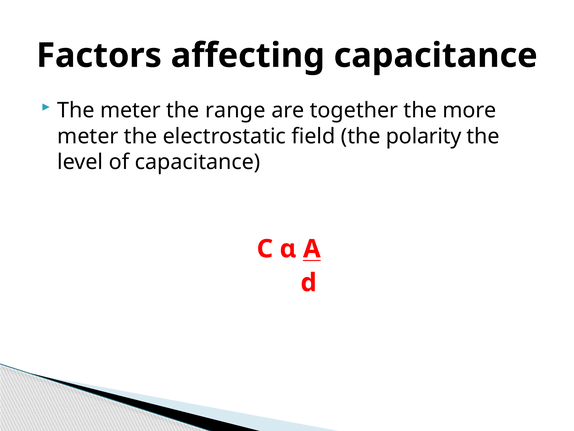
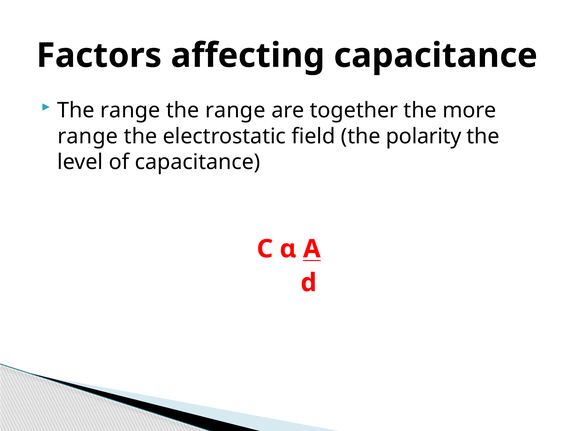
meter: meter -> range (130, 110)
meter: meter -> range (88, 136)
